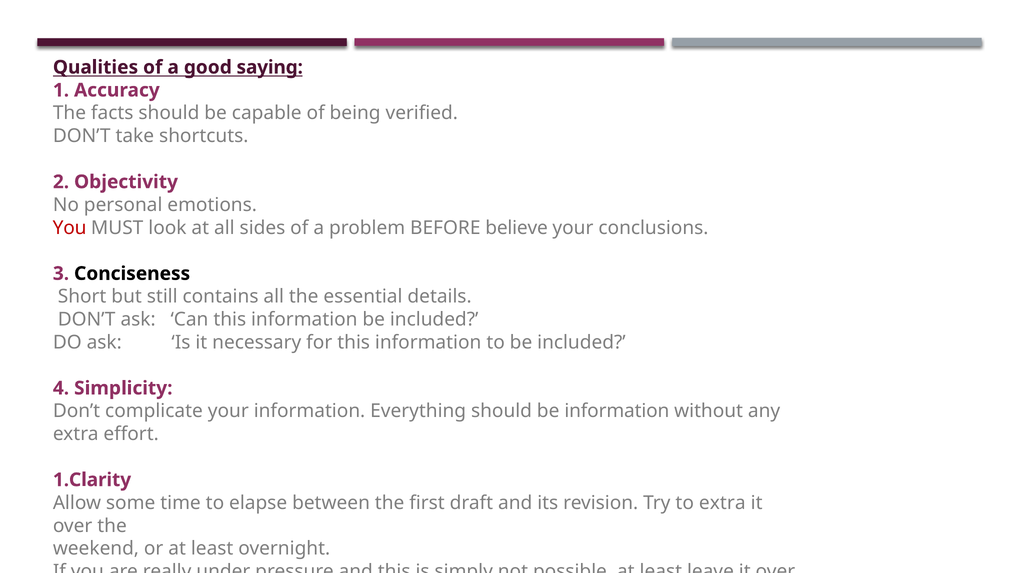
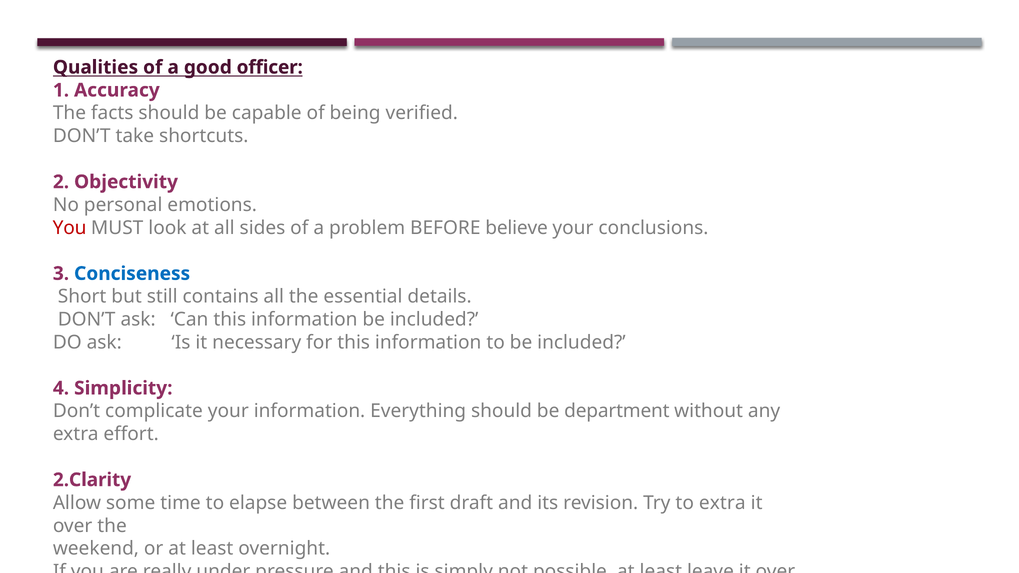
saying: saying -> officer (270, 67)
Conciseness colour: black -> blue (132, 274)
be information: information -> department (617, 411)
1.Clarity: 1.Clarity -> 2.Clarity (92, 480)
